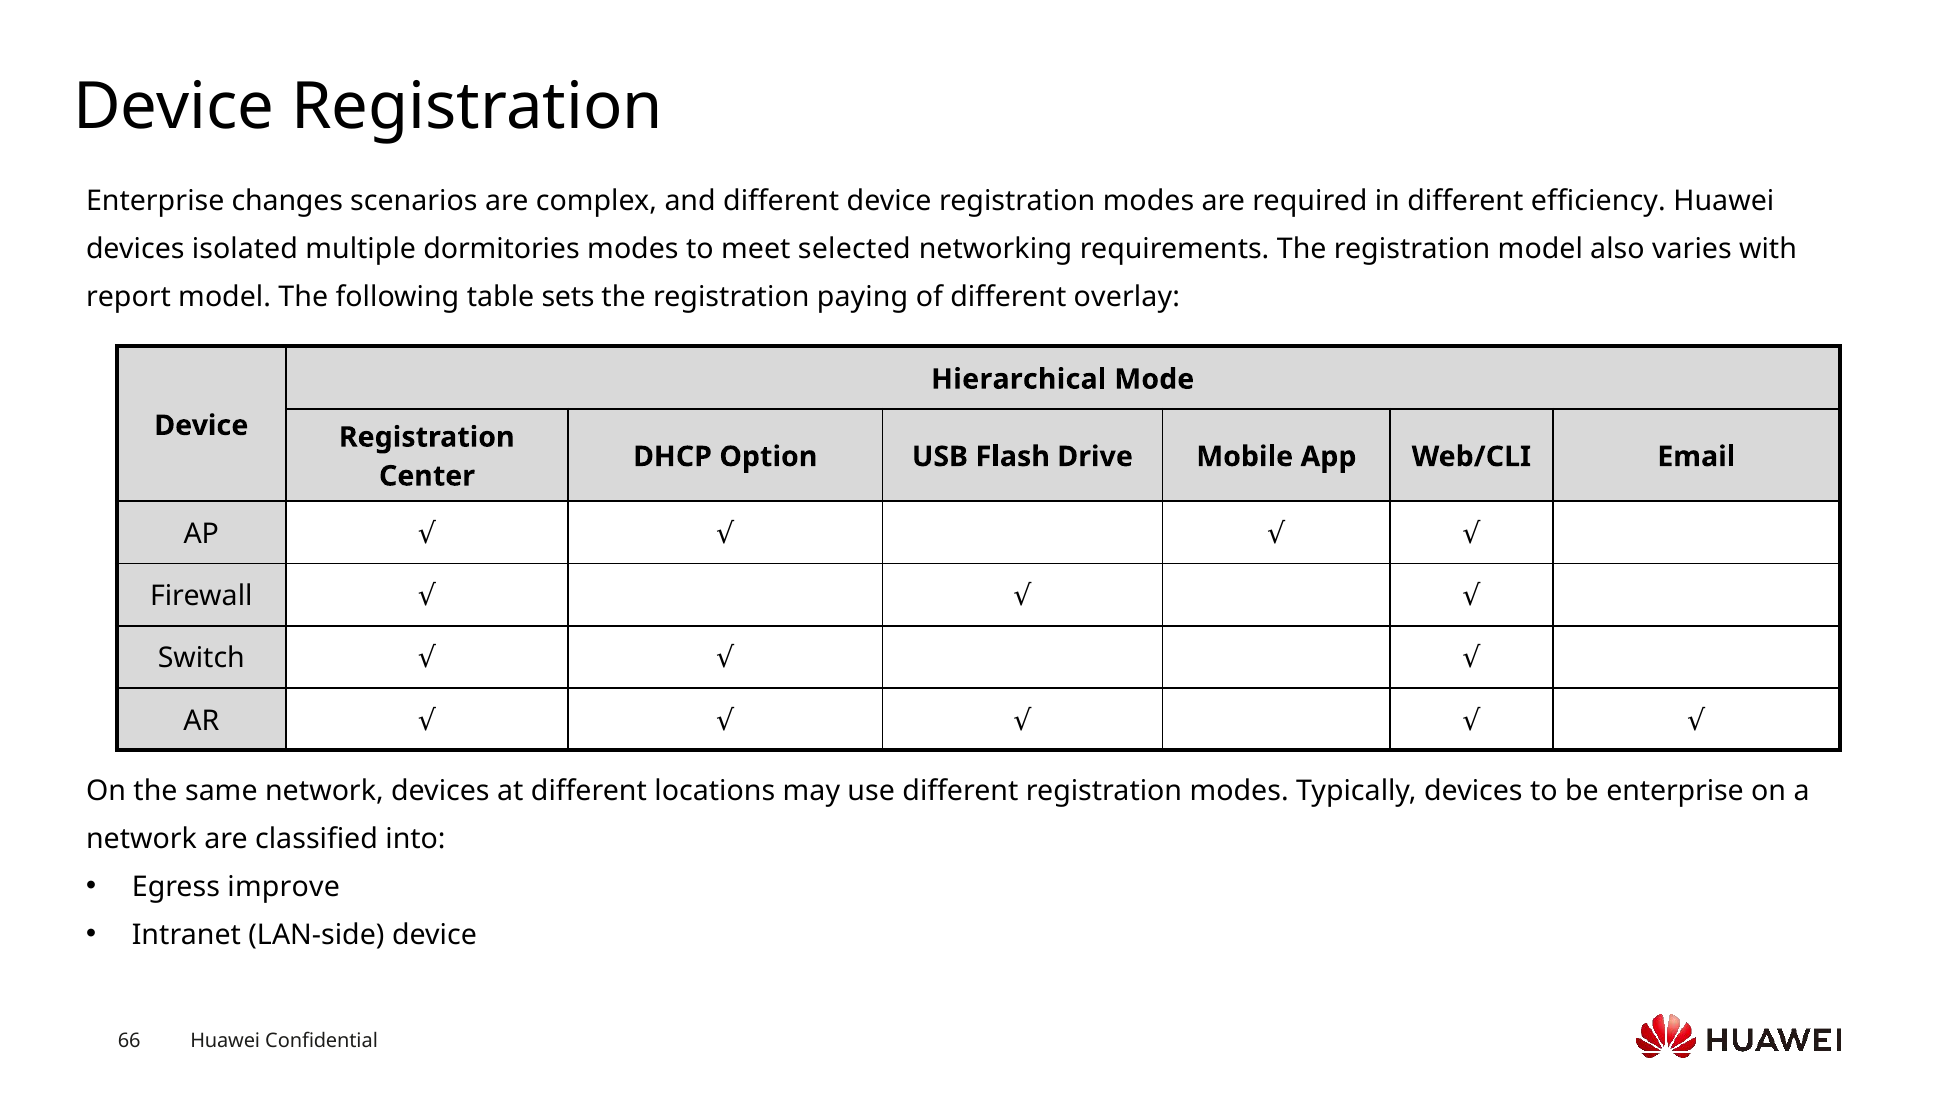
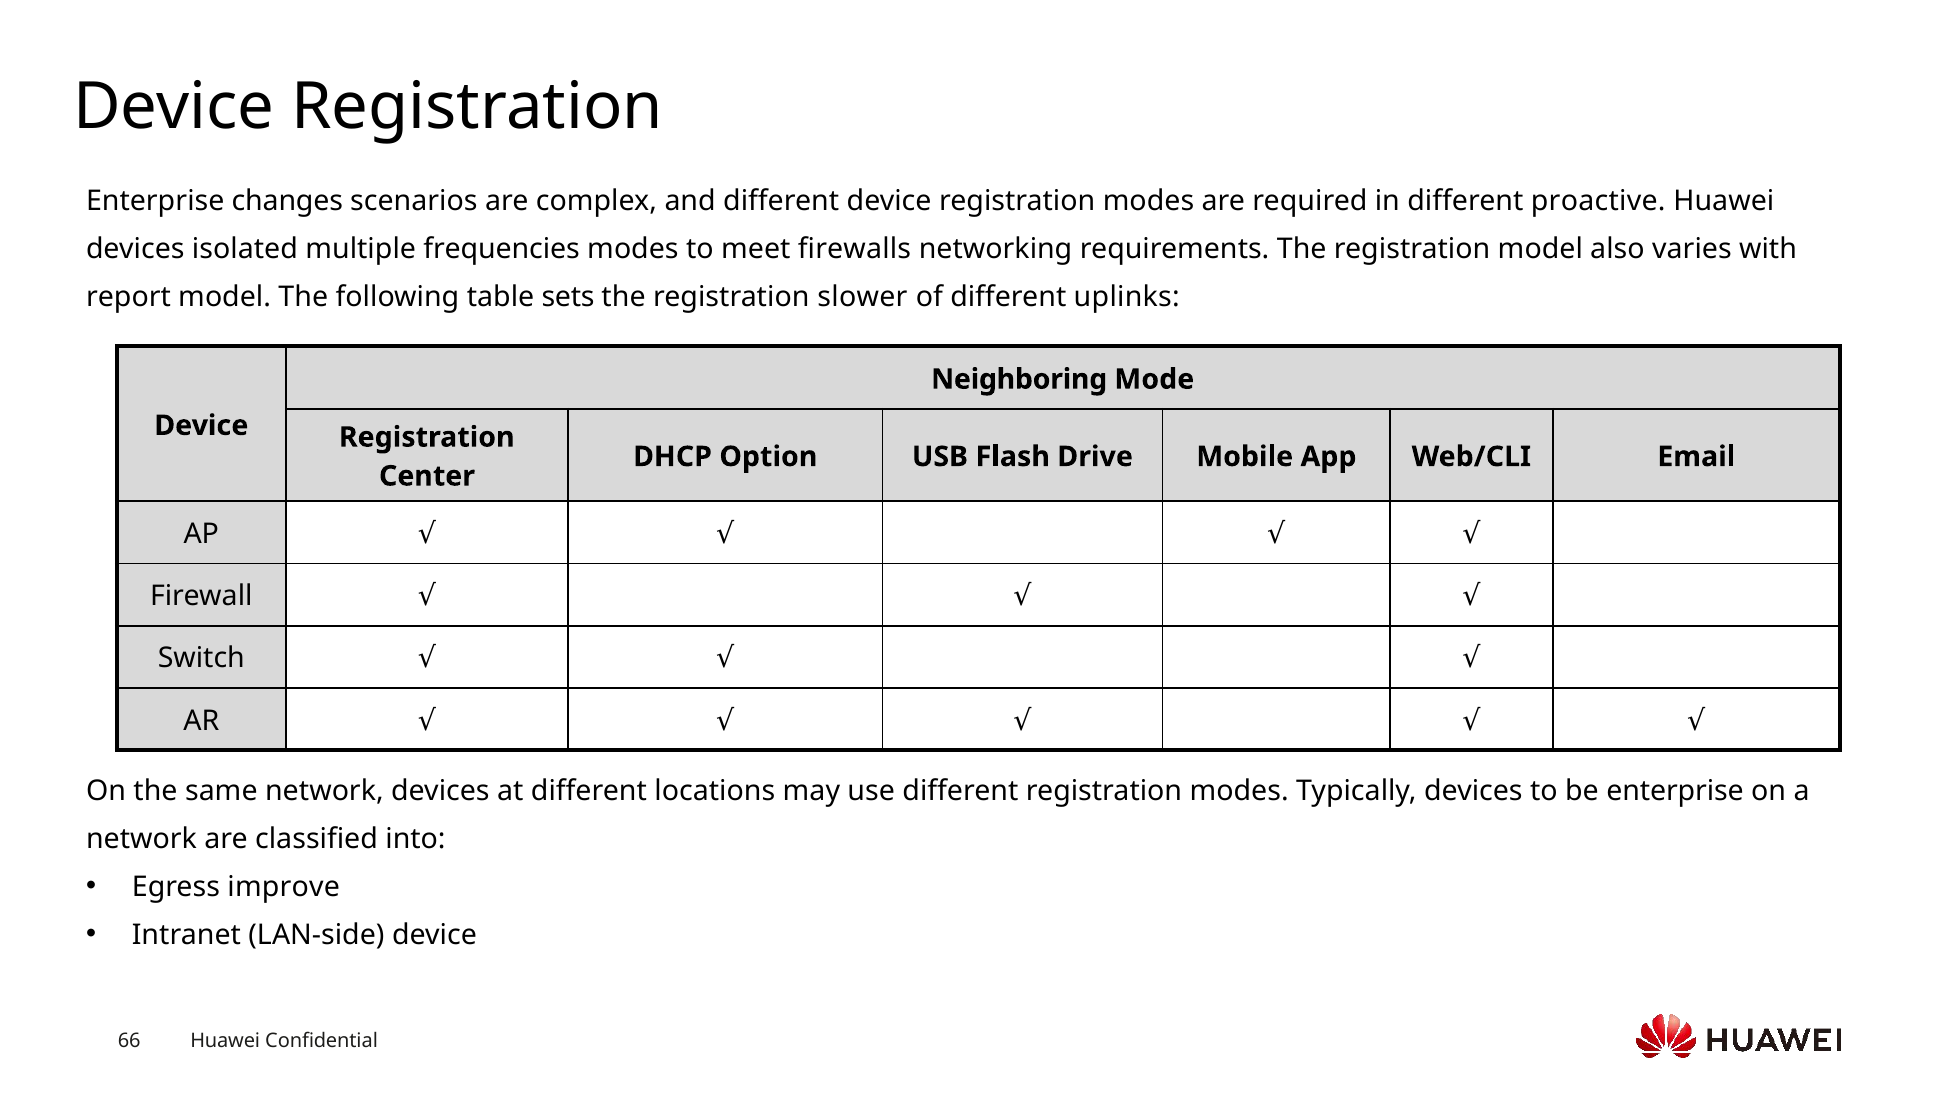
efficiency: efficiency -> proactive (1598, 201)
dormitories: dormitories -> frequencies (502, 249)
selected: selected -> firewalls (854, 249)
paying: paying -> slower (862, 297)
overlay: overlay -> uplinks (1127, 297)
Hierarchical: Hierarchical -> Neighboring (1019, 379)
